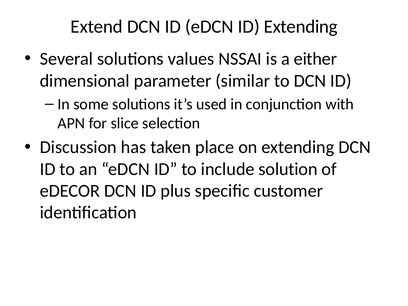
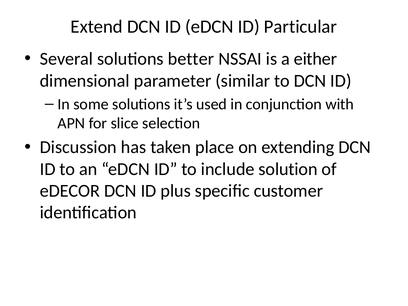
ID Extending: Extending -> Particular (301, 27)
values: values -> better (191, 59)
